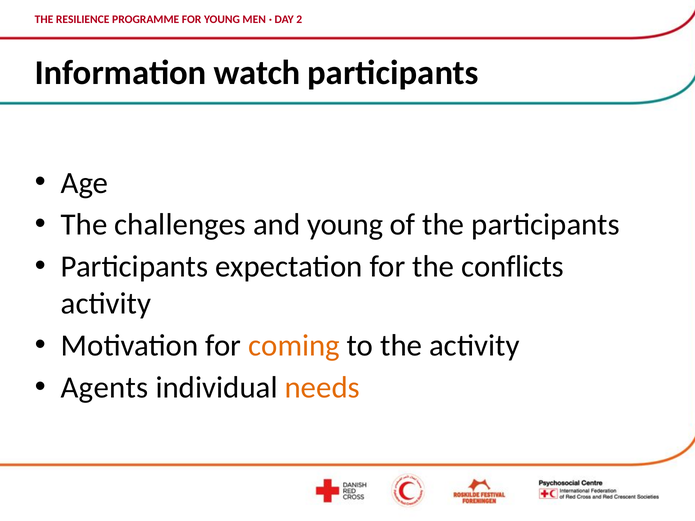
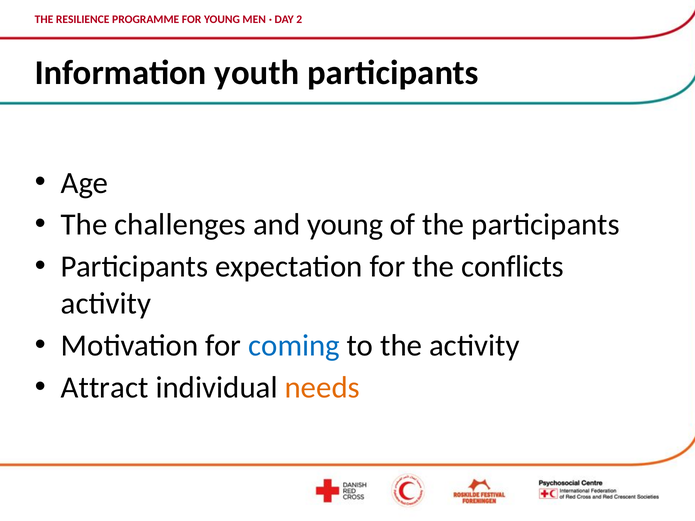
watch: watch -> youth (257, 73)
coming colour: orange -> blue (294, 346)
Agents: Agents -> Attract (105, 388)
